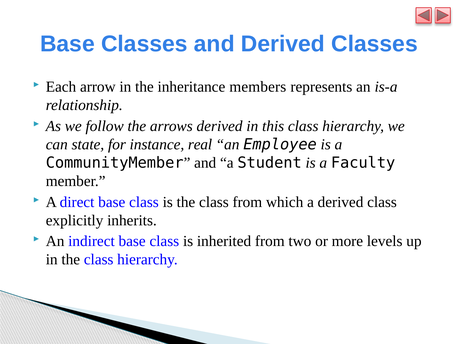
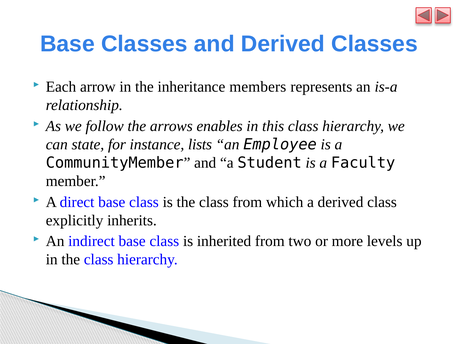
arrows derived: derived -> enables (220, 126)
real: real -> lists (200, 144)
